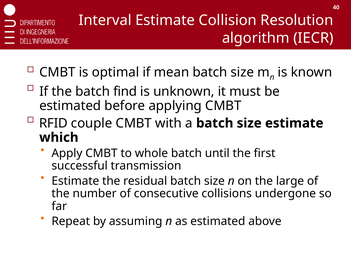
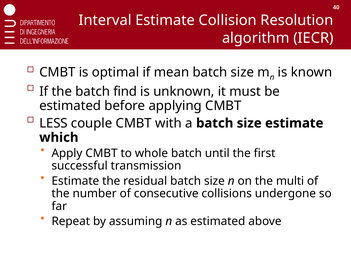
RFID: RFID -> LESS (53, 123)
large: large -> multi (290, 180)
